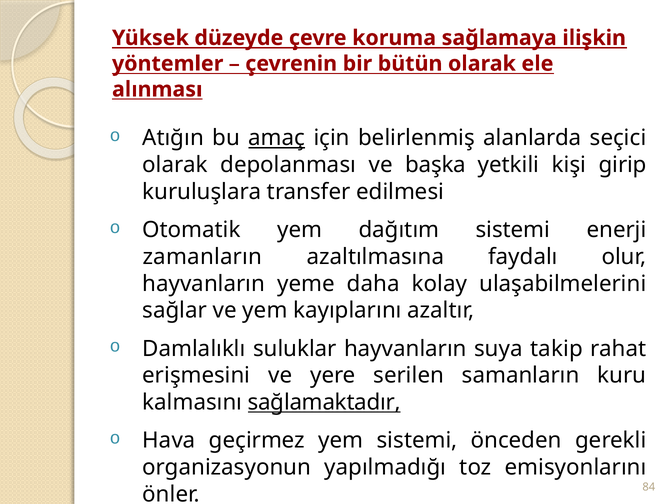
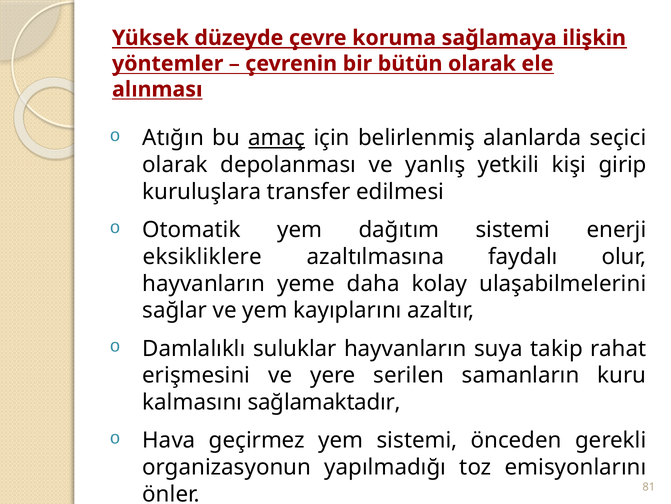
başka: başka -> yanlış (435, 165)
zamanların: zamanların -> eksikliklere (202, 256)
sağlamaktadır underline: present -> none (324, 402)
84: 84 -> 81 (649, 487)
